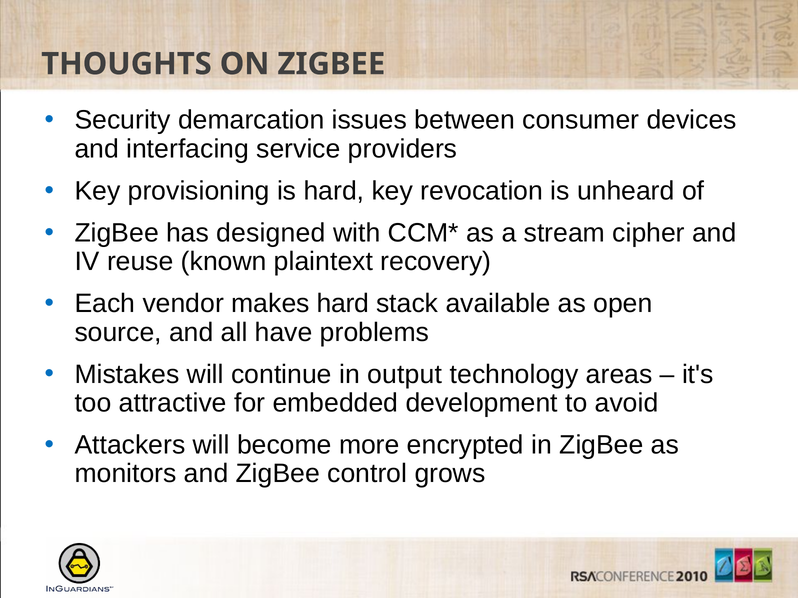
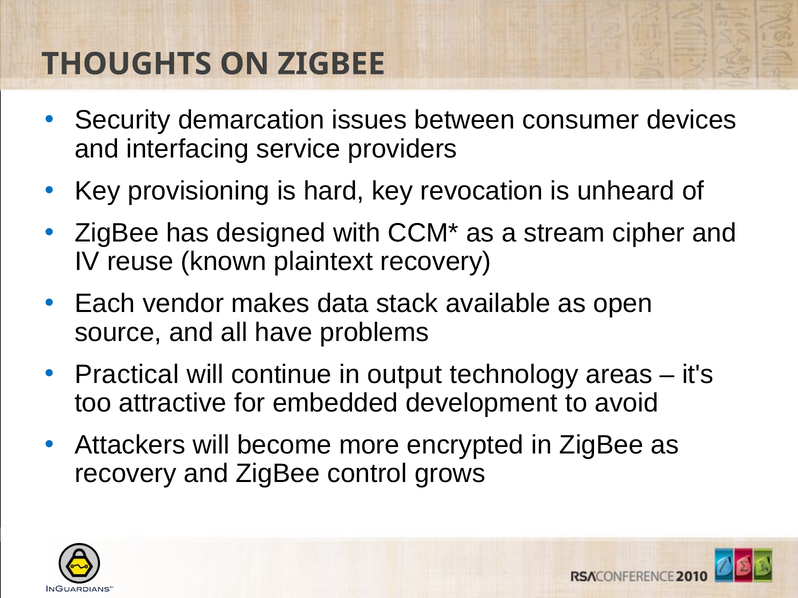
makes hard: hard -> data (343, 304)
Mistakes: Mistakes -> Practical (127, 375)
monitors: monitors -> recovery (126, 474)
